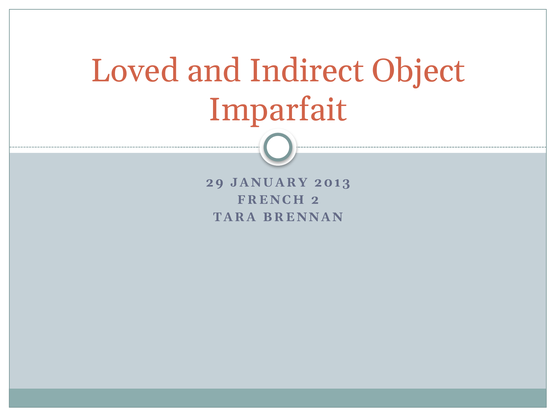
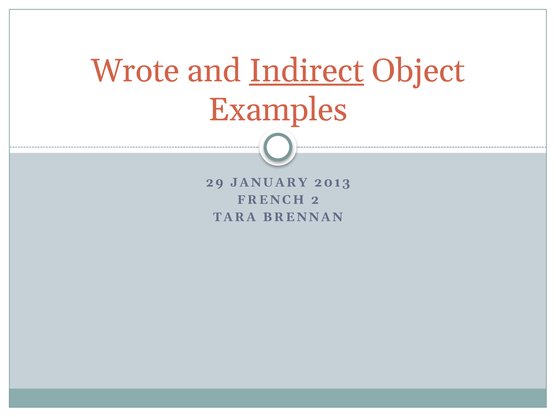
Loved: Loved -> Wrote (135, 71)
Indirect underline: none -> present (306, 71)
Imparfait: Imparfait -> Examples (278, 110)
